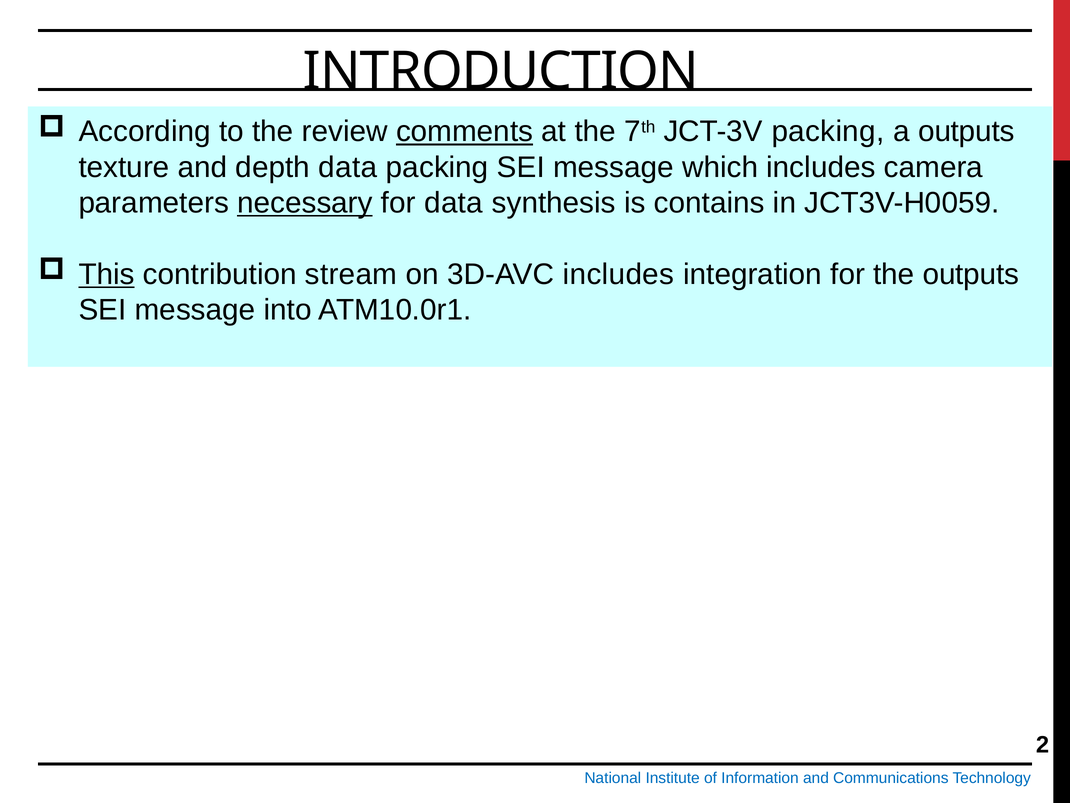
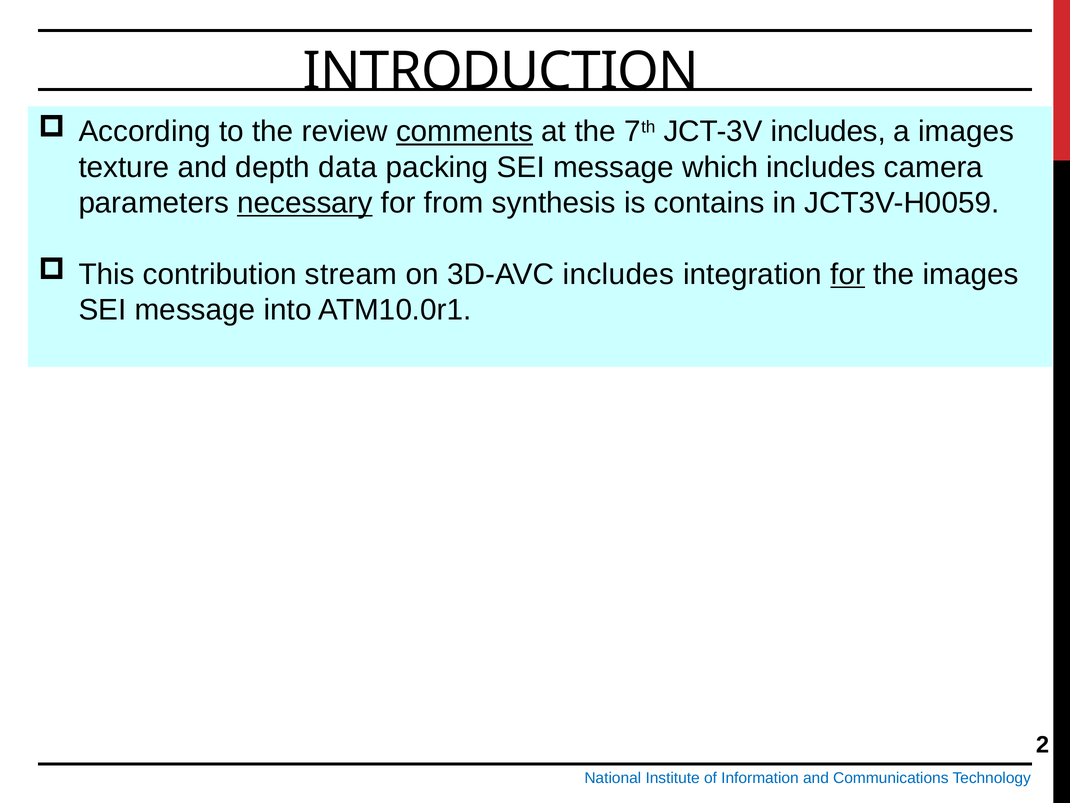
JCT-3V packing: packing -> includes (828, 132)
a outputs: outputs -> images (966, 132)
for data: data -> from (454, 203)
This underline: present -> none (107, 274)
for underline: none -> present (848, 274)
the outputs: outputs -> images (971, 274)
